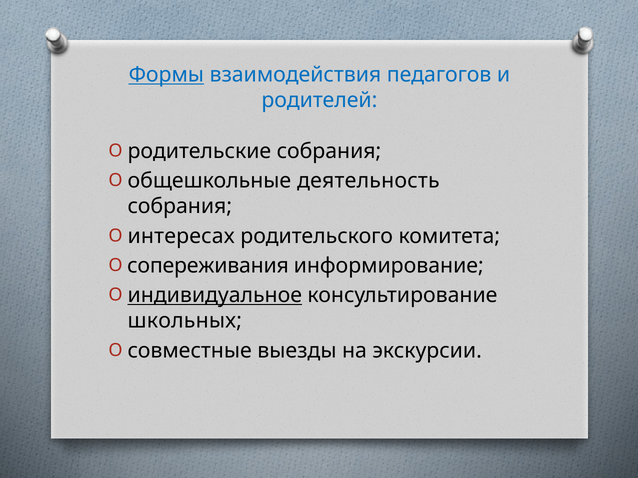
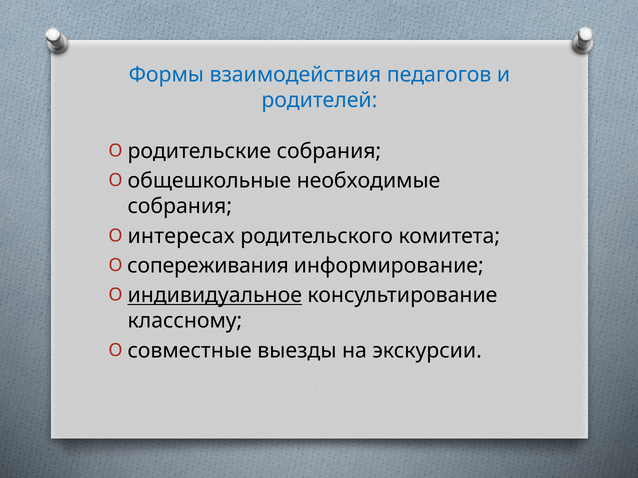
Формы underline: present -> none (166, 75)
деятельность: деятельность -> необходимые (368, 181)
школьных: школьных -> классному (185, 321)
